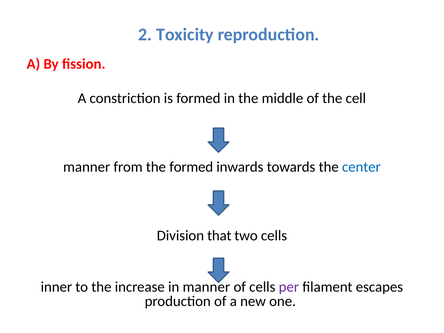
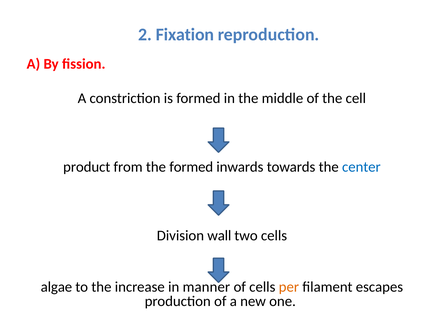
Toxicity: Toxicity -> Fixation (185, 34)
manner: manner -> product (87, 167)
that: that -> wall (219, 236)
inner: inner -> algae (56, 287)
per colour: purple -> orange (289, 287)
